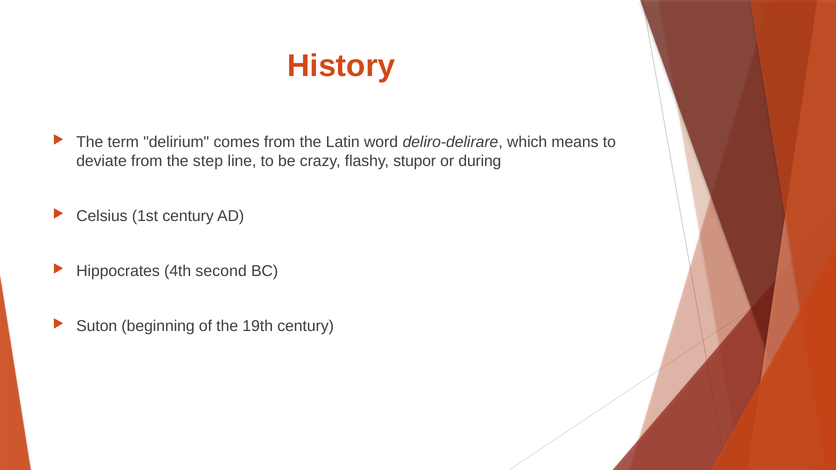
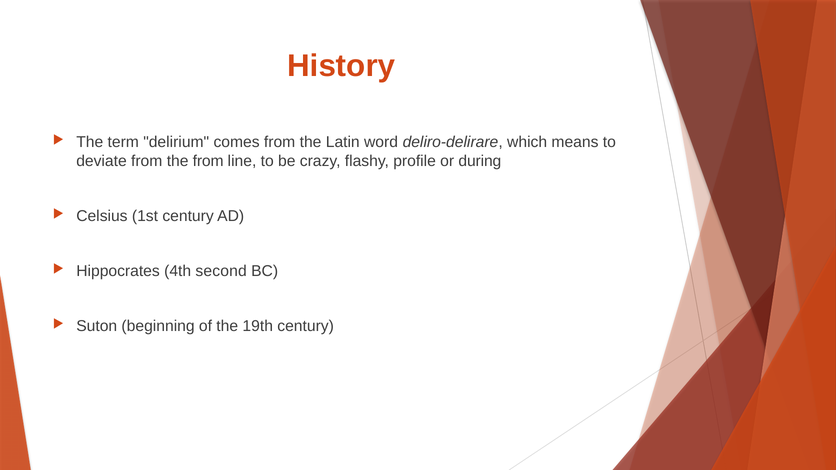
the step: step -> from (208, 161)
stupor: stupor -> profile (415, 161)
